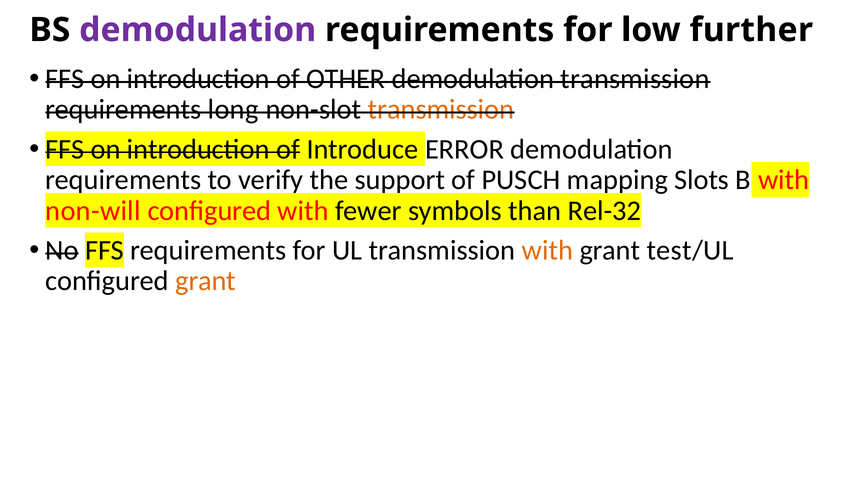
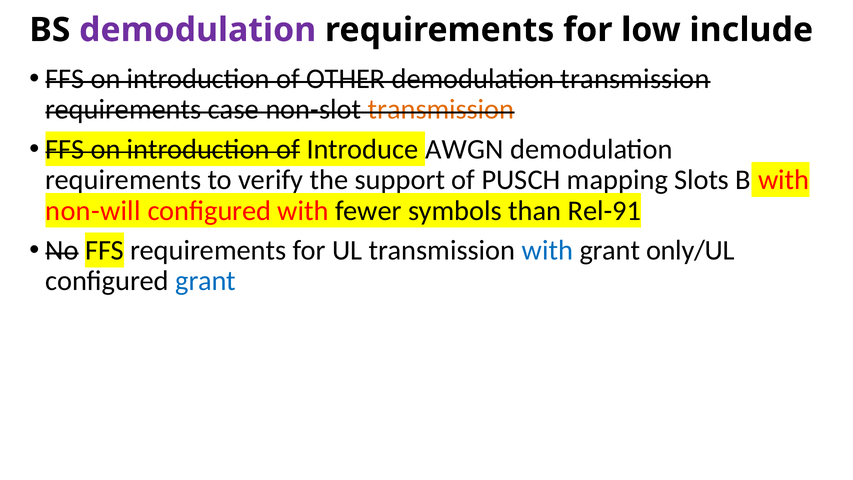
further: further -> include (751, 30)
long: long -> case (233, 109)
ERROR: ERROR -> AWGN (464, 149)
Rel-32: Rel-32 -> Rel-91 (604, 211)
with colour: orange -> blue (547, 250)
test/UL: test/UL -> only/UL (690, 250)
grant colour: orange -> blue (206, 281)
